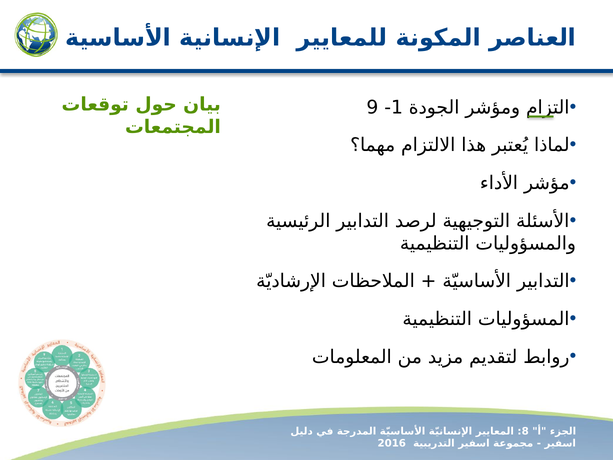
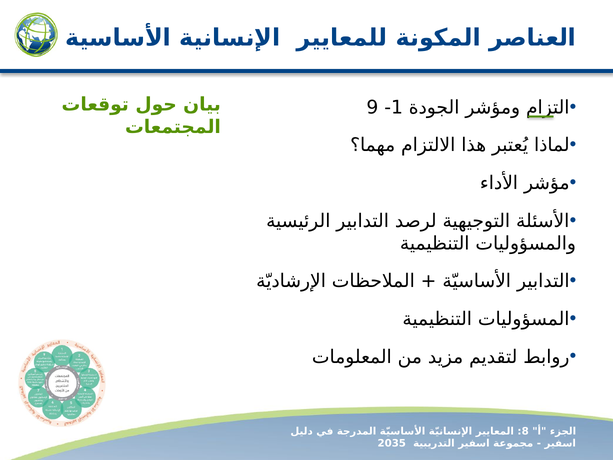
2016: 2016 -> 2035 (392, 443)
